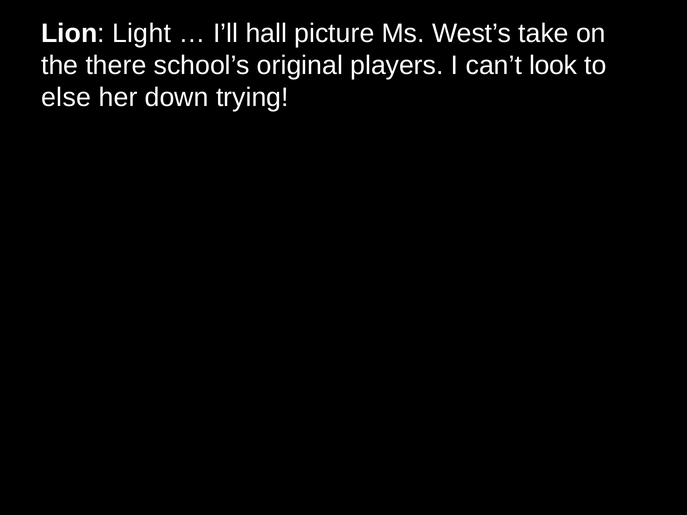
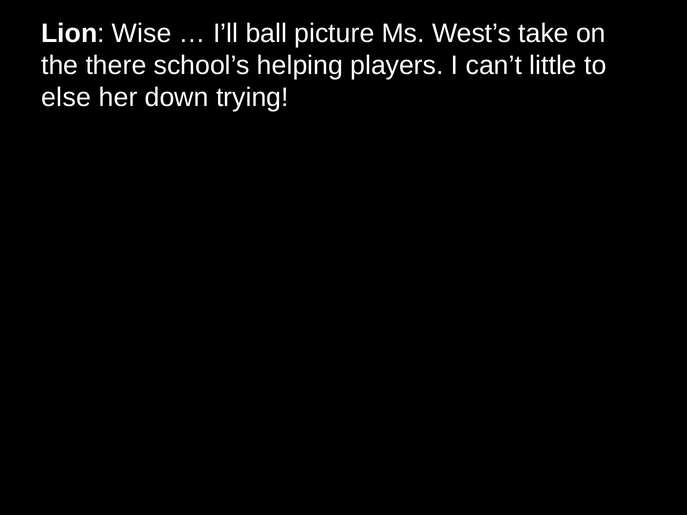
Light: Light -> Wise (142, 33)
hall: hall -> ball (266, 33)
original: original -> helping (300, 65)
look: look -> little (553, 65)
